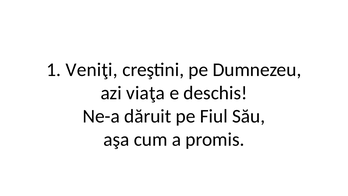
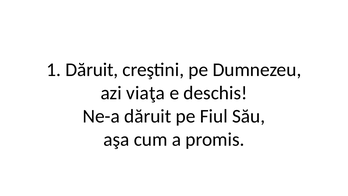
1 Veniţi: Veniţi -> Dăruit (92, 70)
